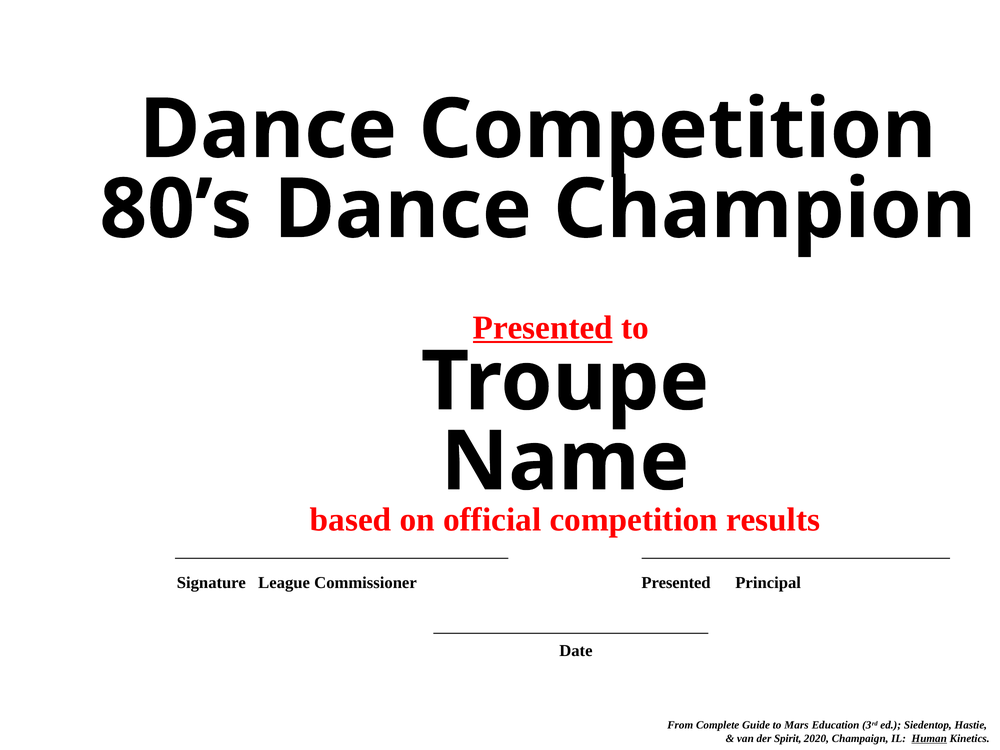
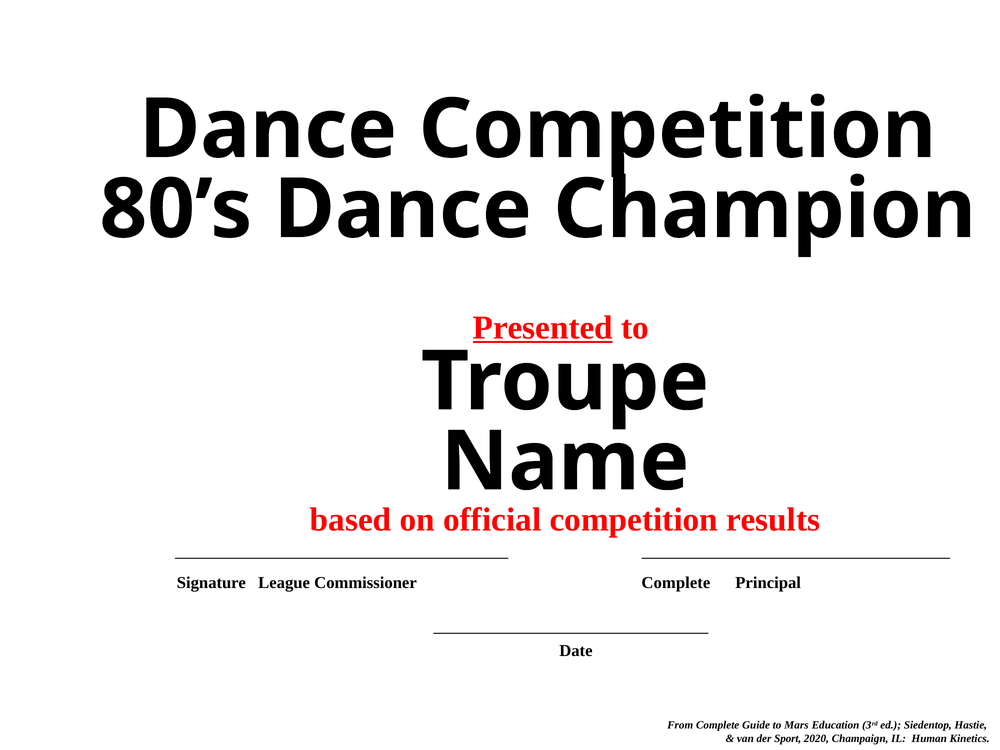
Presented: Presented -> Complete (676, 583)
Spirit: Spirit -> Sport (788, 739)
Human underline: present -> none (929, 739)
